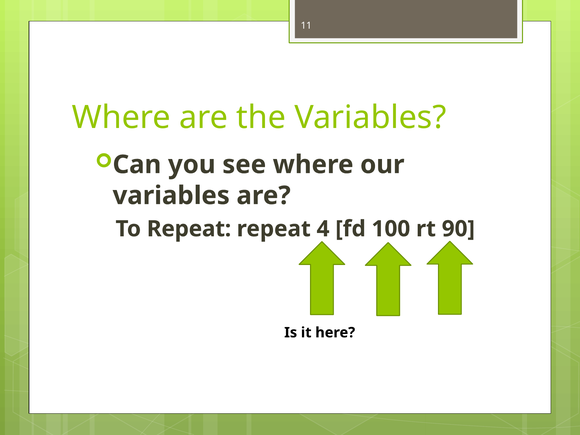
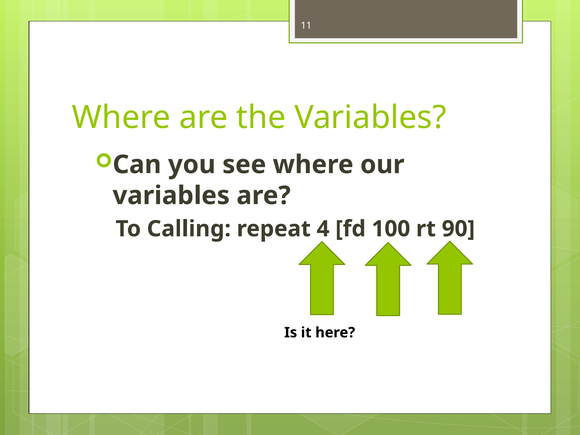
To Repeat: Repeat -> Calling (189, 229)
